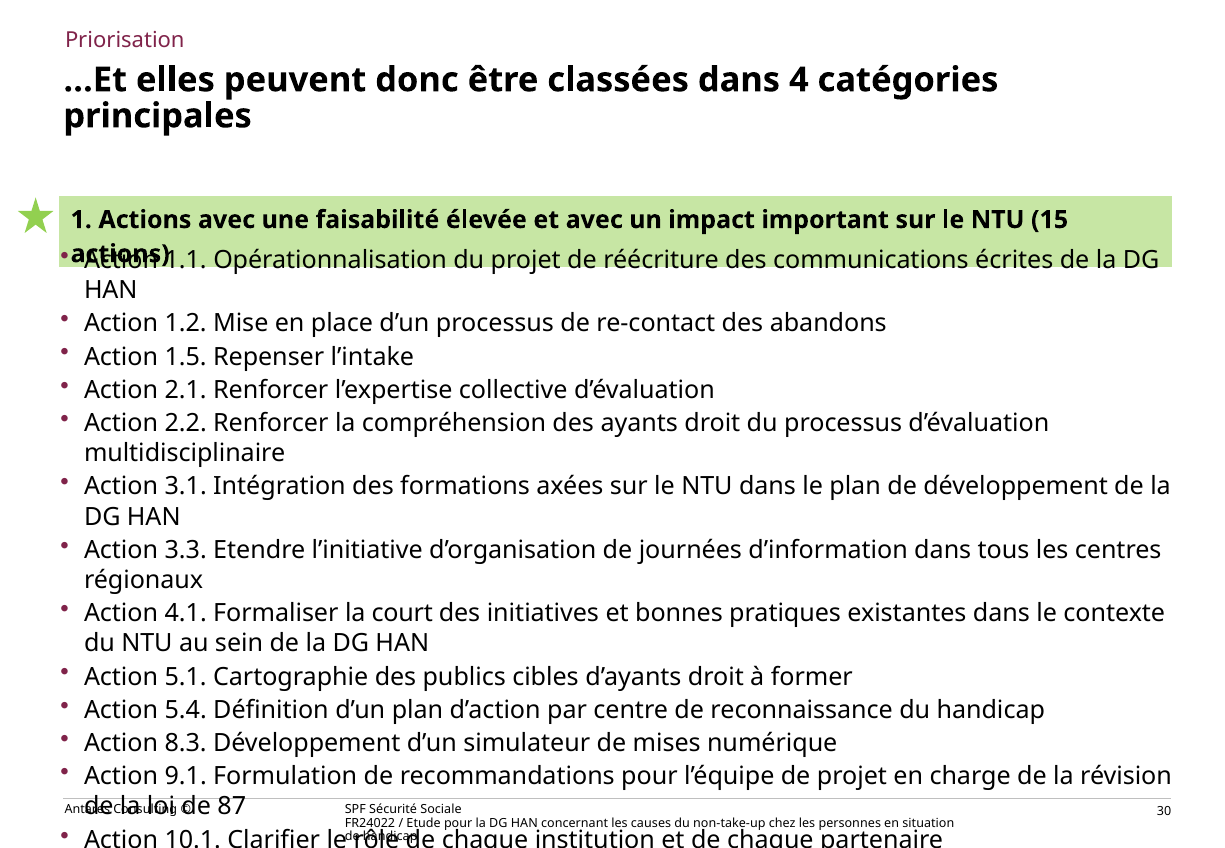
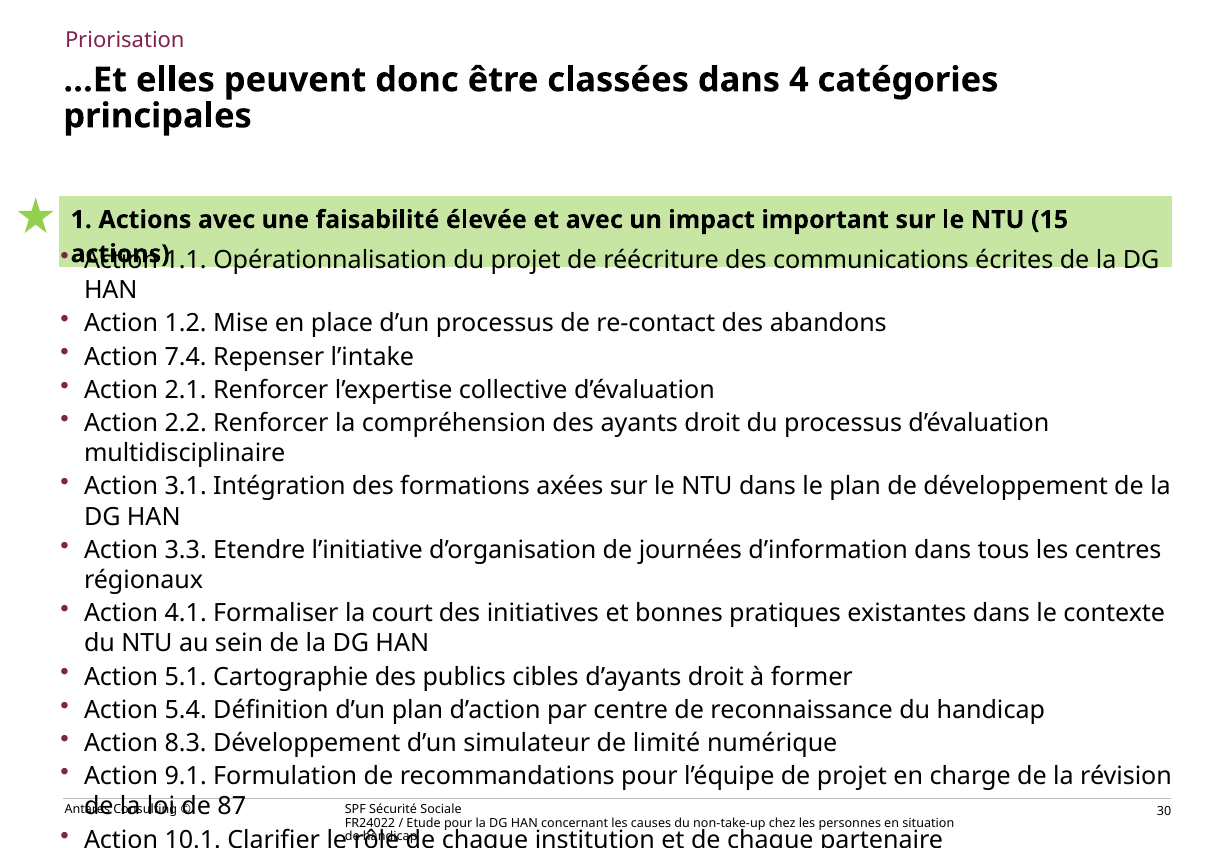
1.5: 1.5 -> 7.4 (186, 357)
mises: mises -> limité (667, 743)
